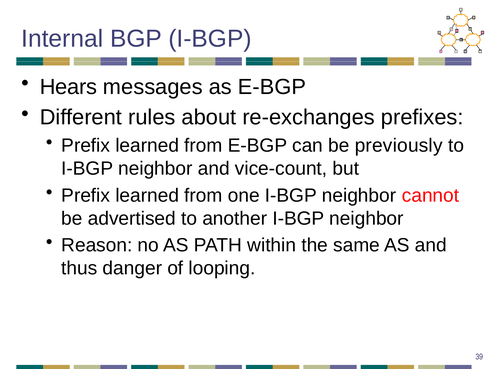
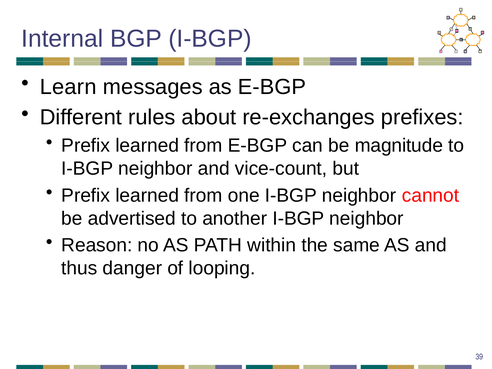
Hears: Hears -> Learn (68, 87)
previously: previously -> magnitude (399, 146)
